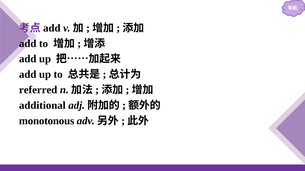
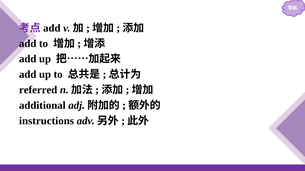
monotonous: monotonous -> instructions (47, 121)
